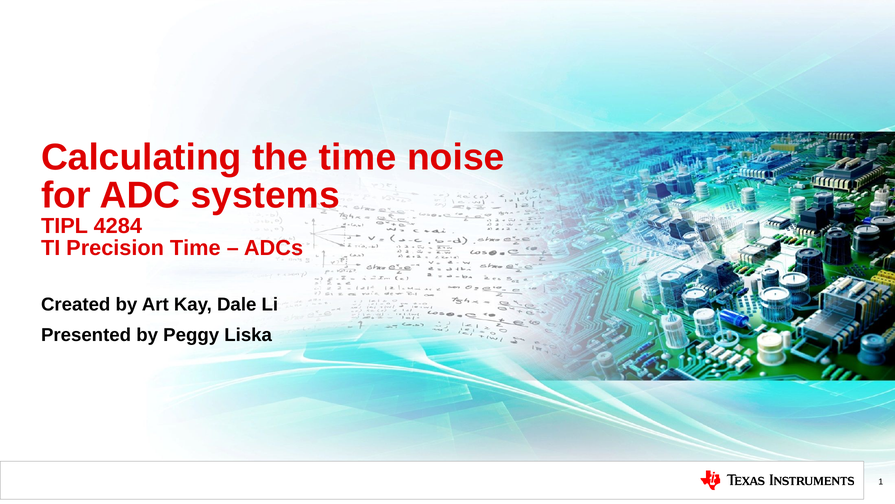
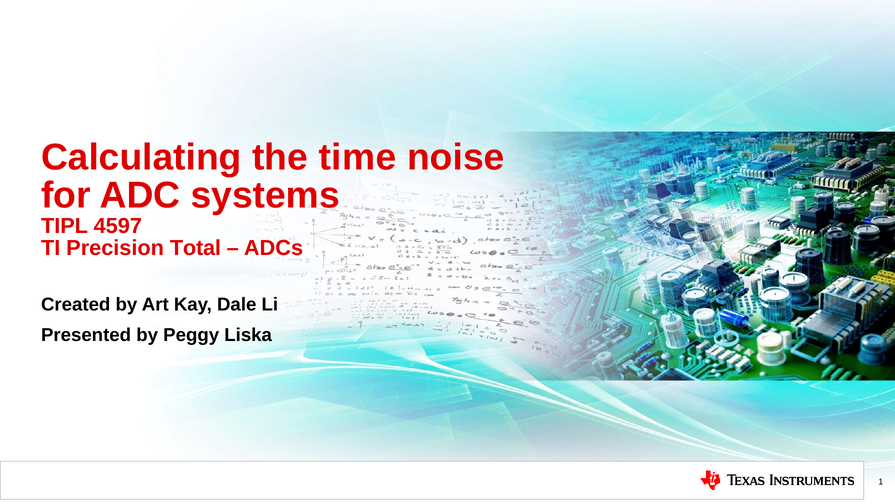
4284: 4284 -> 4597 (118, 226)
Precision Time: Time -> Total (195, 248)
